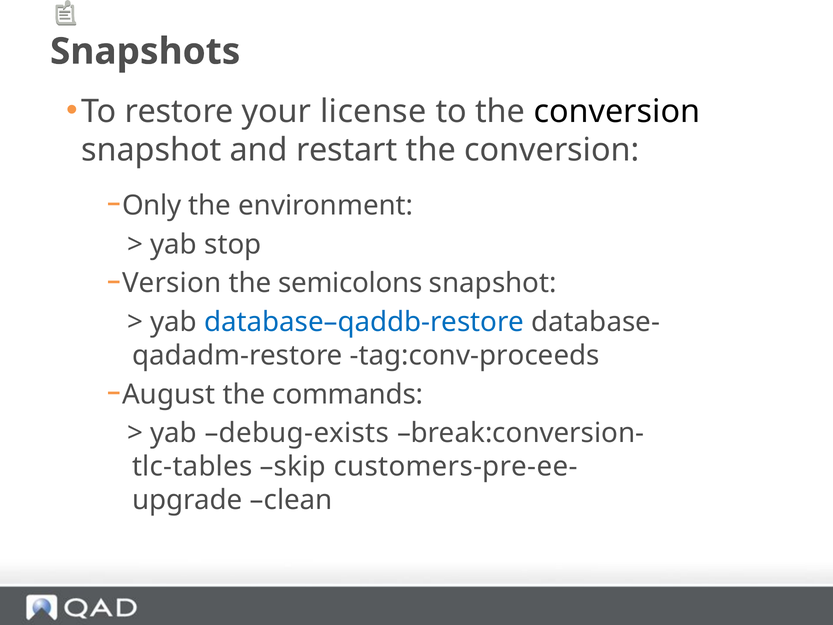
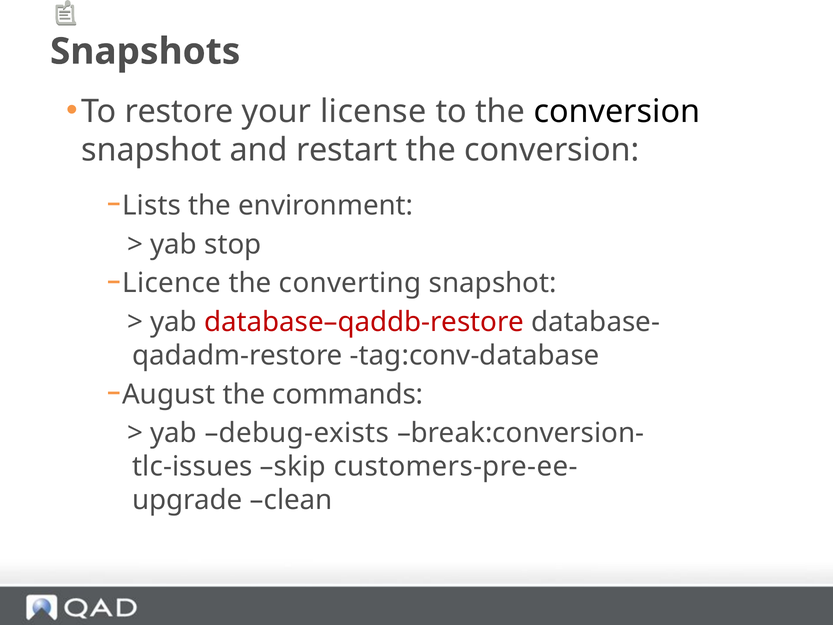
Only: Only -> Lists (152, 205)
Version: Version -> Licence (172, 283)
semicolons: semicolons -> converting (350, 283)
database–qaddb-restore colour: blue -> red (364, 322)
tag:conv-proceeds: tag:conv-proceeds -> tag:conv-database (475, 355)
tlc-tables: tlc-tables -> tlc-issues (192, 466)
